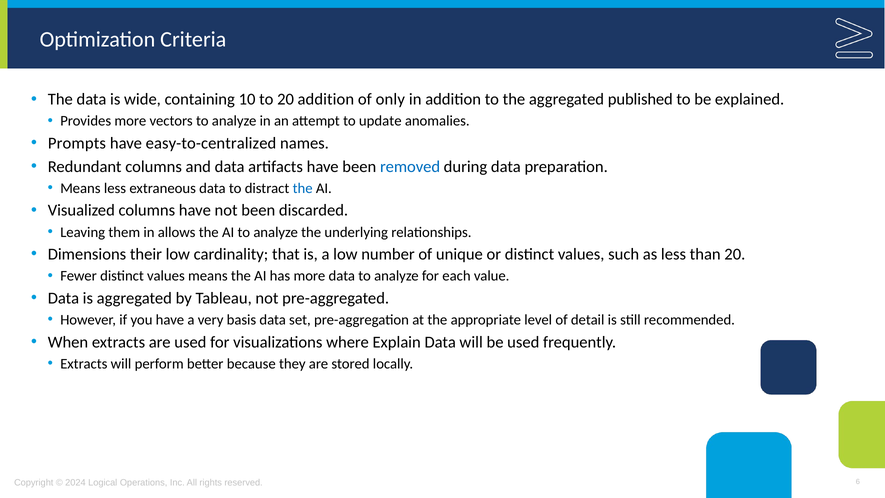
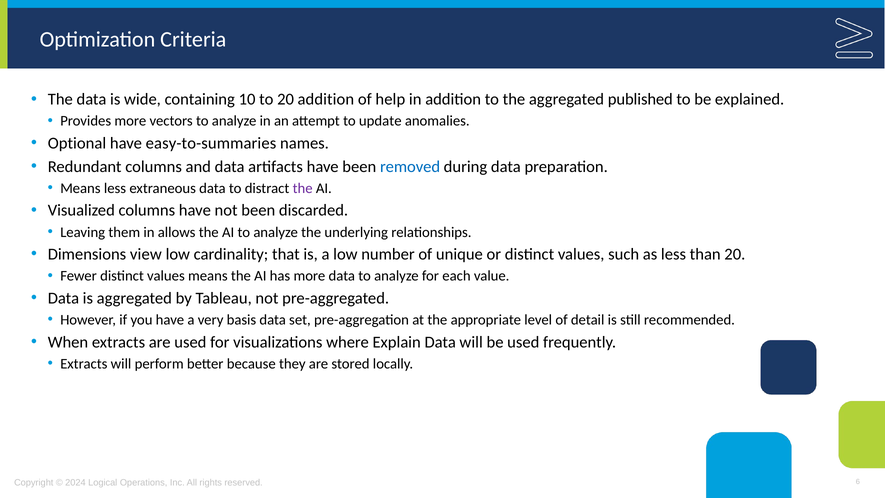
only: only -> help (390, 99)
Prompts: Prompts -> Optional (77, 143)
easy-to-centralized: easy-to-centralized -> easy-to-summaries (211, 143)
the colour: blue -> purple (303, 188)
their: their -> view (146, 254)
